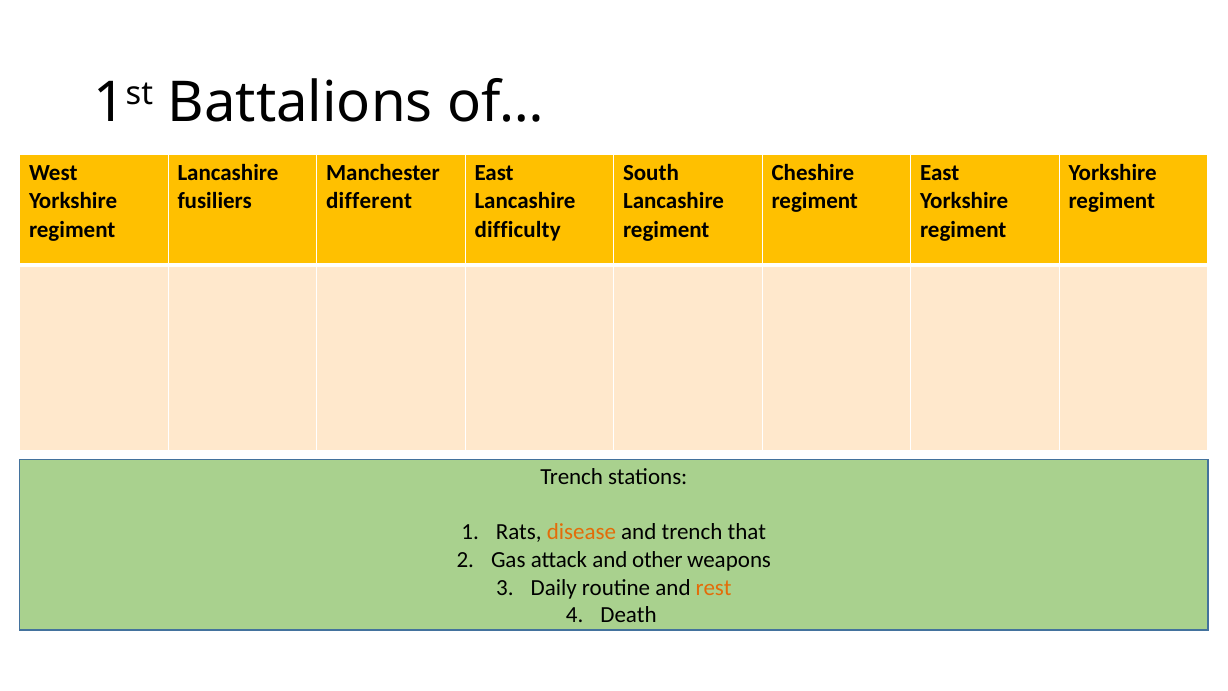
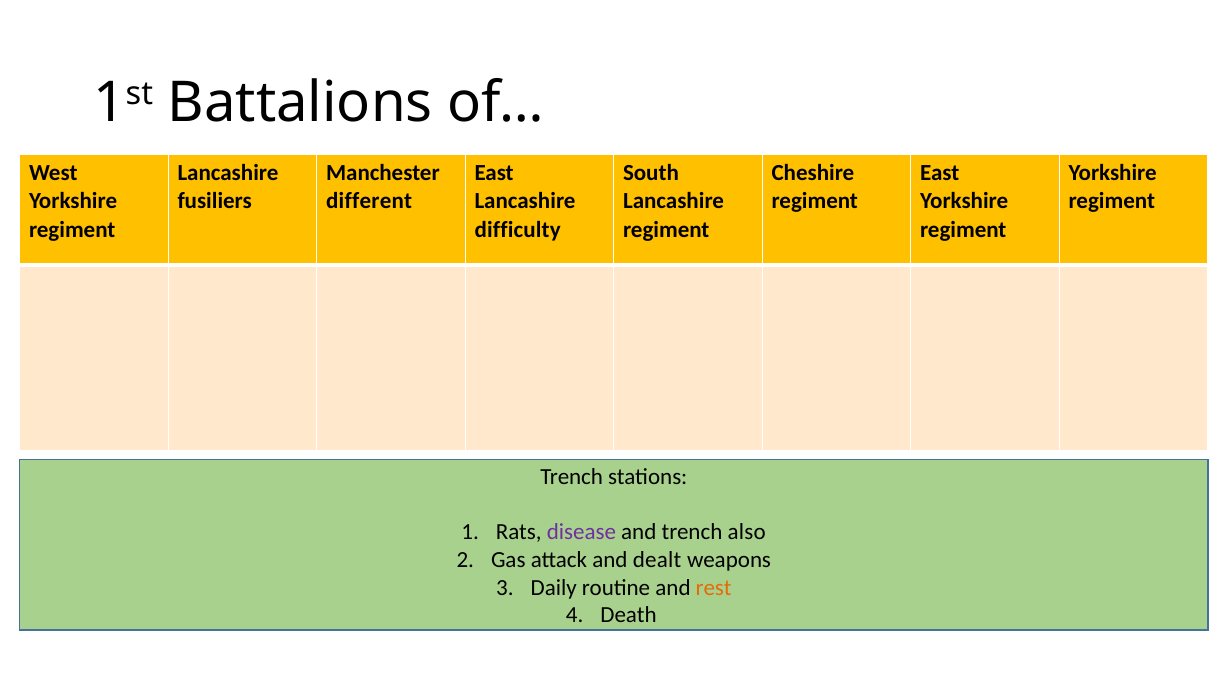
disease colour: orange -> purple (581, 532)
that: that -> also (747, 532)
other: other -> dealt (657, 560)
